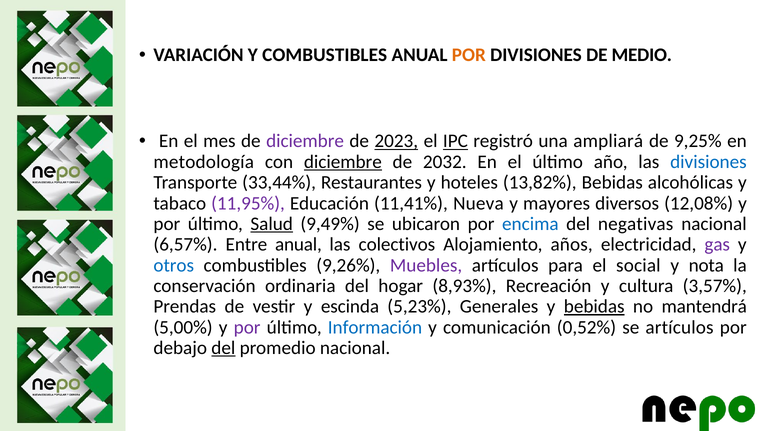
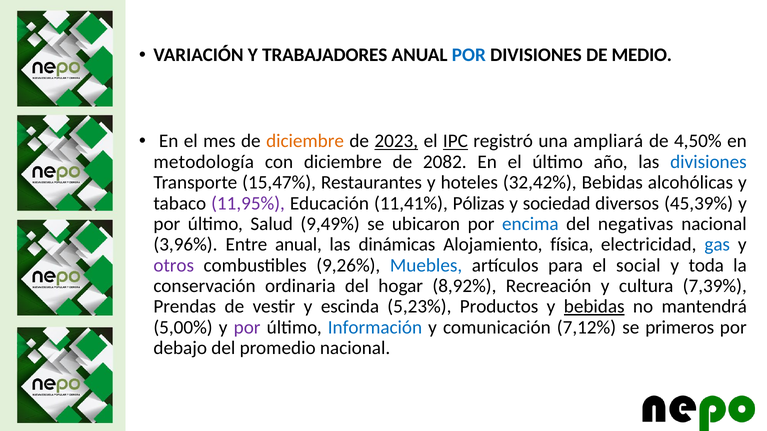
Y COMBUSTIBLES: COMBUSTIBLES -> TRABAJADORES (325, 55)
POR colour: orange -> blue (469, 55)
diciembre colour: purple -> orange (305, 141)
9,25%: 9,25% -> 4,50% (698, 141)
diciembre underline: present -> none (343, 162)
2032: 2032 -> 2082 (445, 162)
33,44%: 33,44% -> 15,47% (279, 183)
13,82%: 13,82% -> 32,42% (540, 183)
Nueva: Nueva -> Pólizas (479, 203)
mayores: mayores -> sociedad (557, 203)
12,08%: 12,08% -> 45,39% (699, 203)
Salud underline: present -> none (272, 224)
6,57%: 6,57% -> 3,96% (185, 245)
colectivos: colectivos -> dinámicas (397, 245)
años: años -> física (572, 245)
gas colour: purple -> blue (717, 245)
otros colour: blue -> purple (174, 265)
Muebles colour: purple -> blue (426, 265)
nota: nota -> toda (706, 265)
8,93%: 8,93% -> 8,92% (464, 286)
3,57%: 3,57% -> 7,39% (715, 286)
Generales: Generales -> Productos (499, 307)
0,52%: 0,52% -> 7,12% (586, 328)
se artículos: artículos -> primeros (680, 328)
del underline: present -> none (223, 348)
